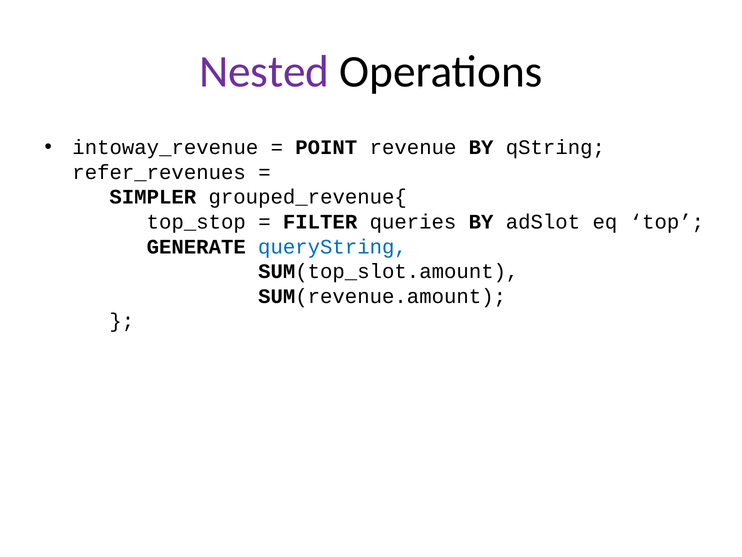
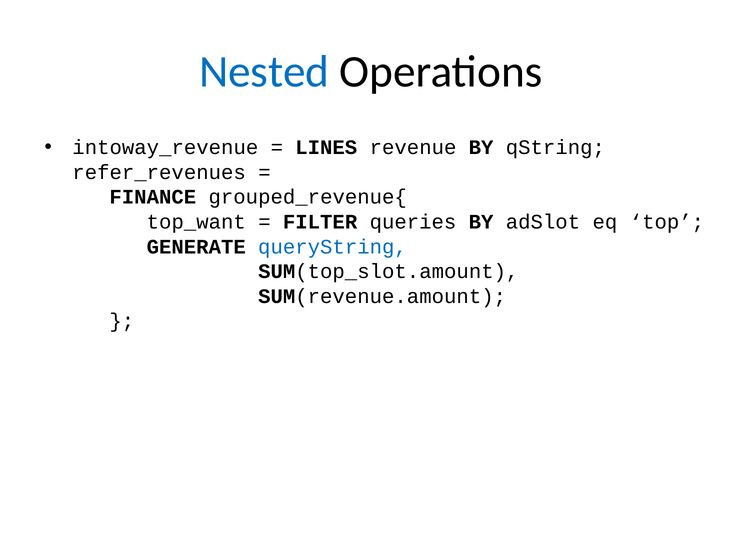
Nested colour: purple -> blue (264, 72)
POINT: POINT -> LINES (326, 147)
SIMPLER: SIMPLER -> FINANCE (153, 197)
top_stop: top_stop -> top_want (196, 222)
